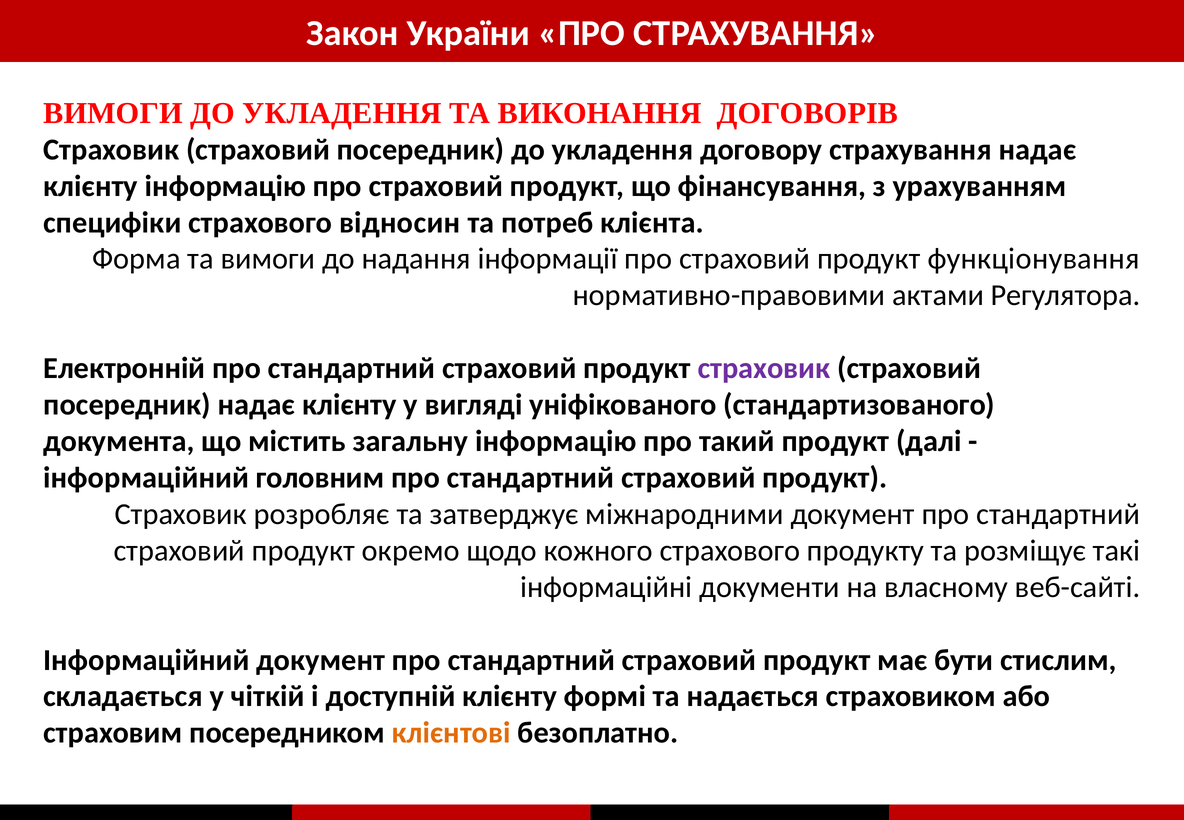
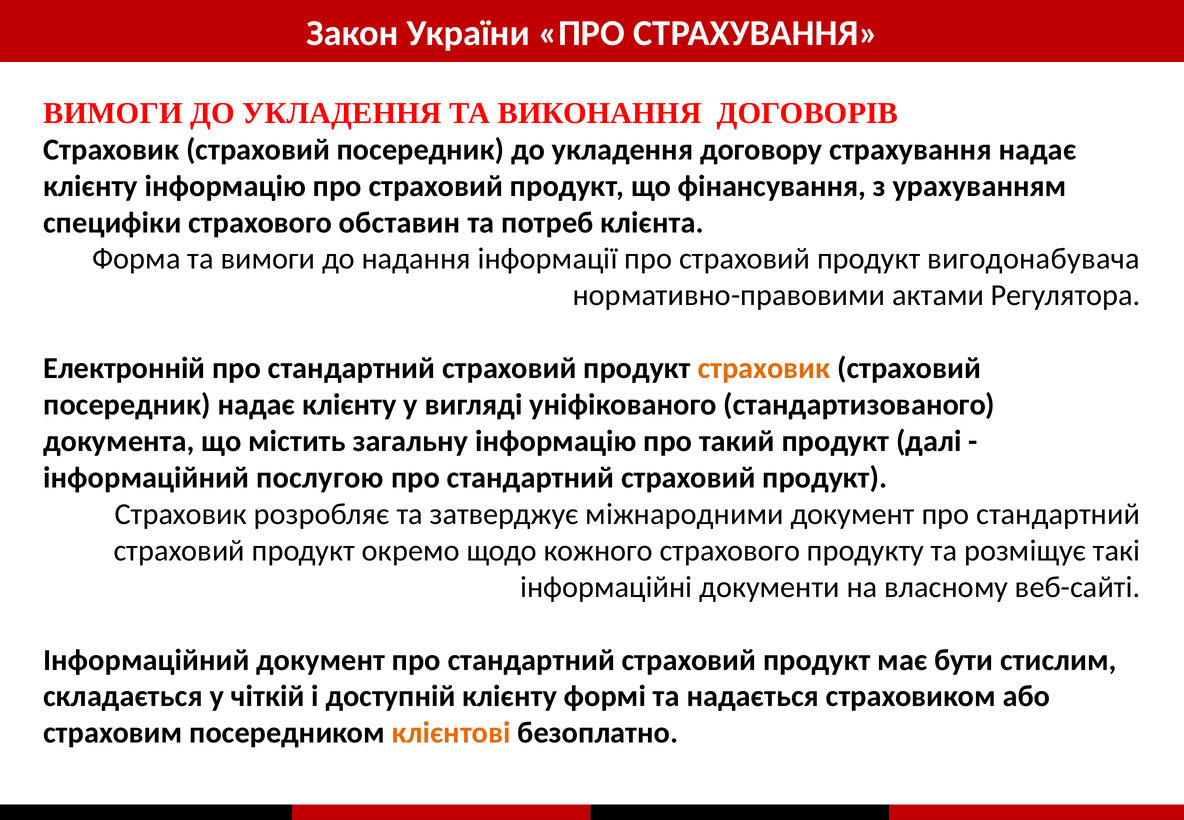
відносин: відносин -> обставин (400, 222)
функціонування: функціонування -> вигодонабувача (1034, 259)
страховик colour: purple -> orange (764, 368)
головним: головним -> послугою (320, 478)
